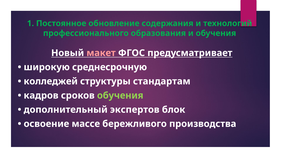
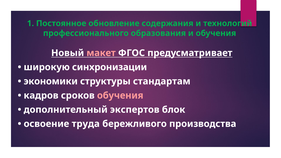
среднесрочную: среднесрочную -> синхронизации (110, 67)
колледжей: колледжей -> экономики (51, 81)
обучения colour: light green -> pink (120, 96)
массе: массе -> труда (86, 124)
